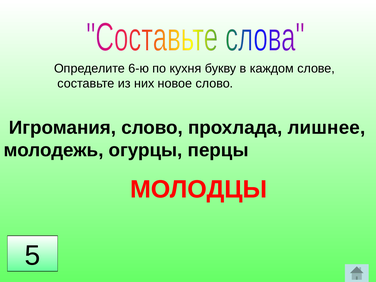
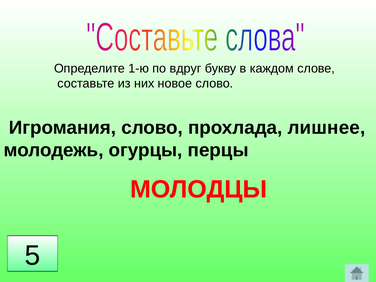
6-ю: 6-ю -> 1-ю (139, 68)
кухня: кухня -> вдруг (186, 68)
